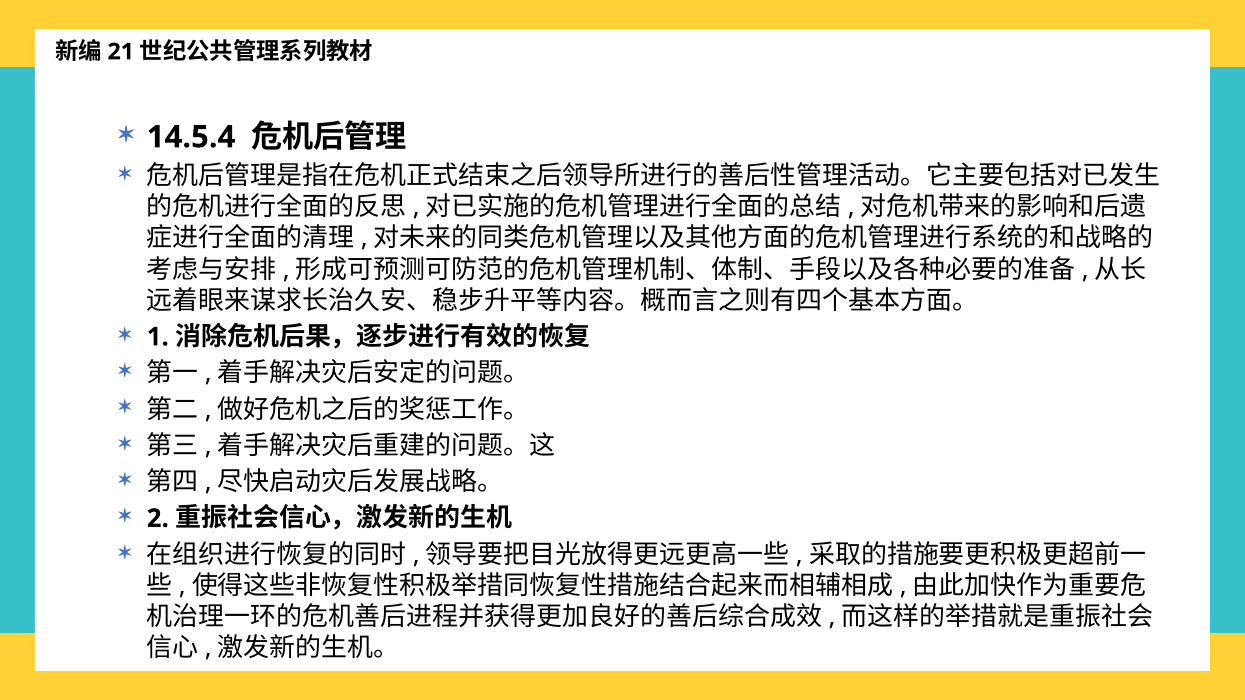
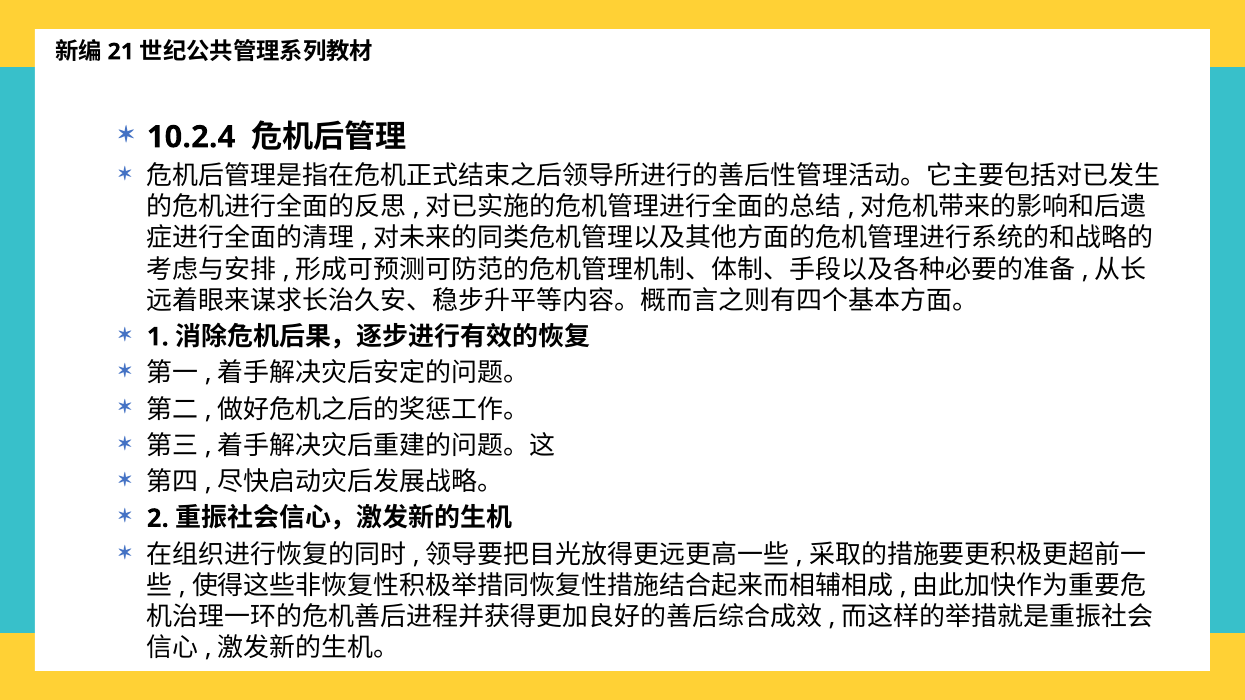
14.5.4: 14.5.4 -> 10.2.4 (191, 137)
